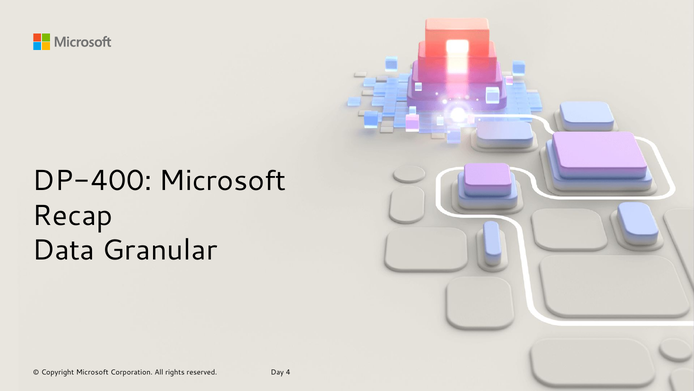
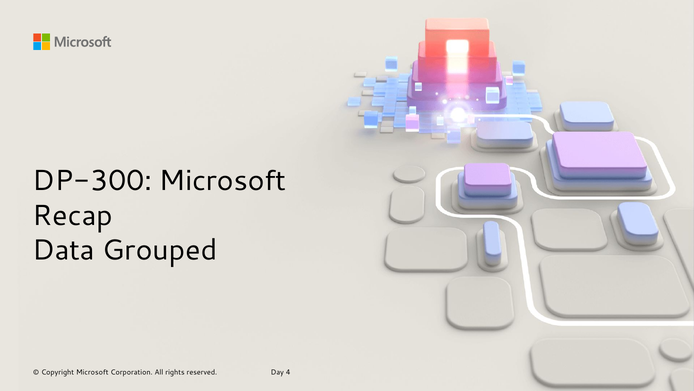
DP-400: DP-400 -> DP-300 (92, 181)
Granular: Granular -> Grouped (160, 250)
